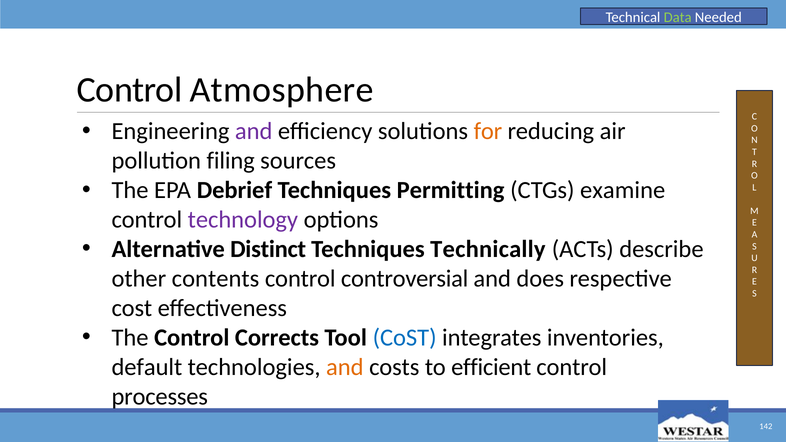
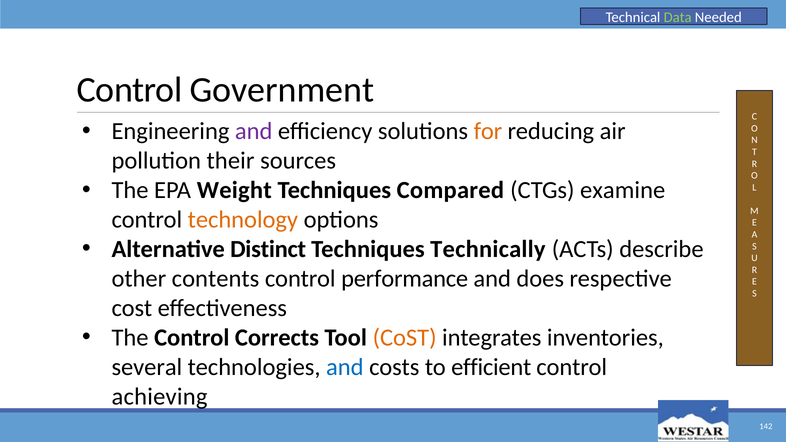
Atmosphere: Atmosphere -> Government (282, 90)
filing: filing -> their (231, 161)
Debrief: Debrief -> Weight (234, 190)
Permitting: Permitting -> Compared (450, 190)
technology colour: purple -> orange (243, 220)
controversial: controversial -> performance (405, 279)
CoST colour: blue -> orange (405, 338)
default: default -> several (147, 367)
and colour: orange -> blue (345, 367)
processes: processes -> achieving (160, 397)
